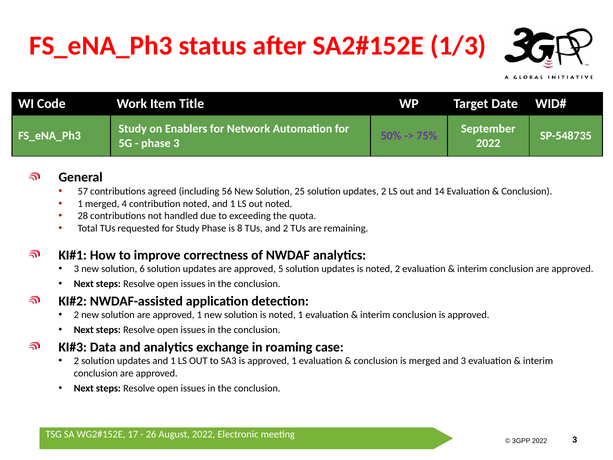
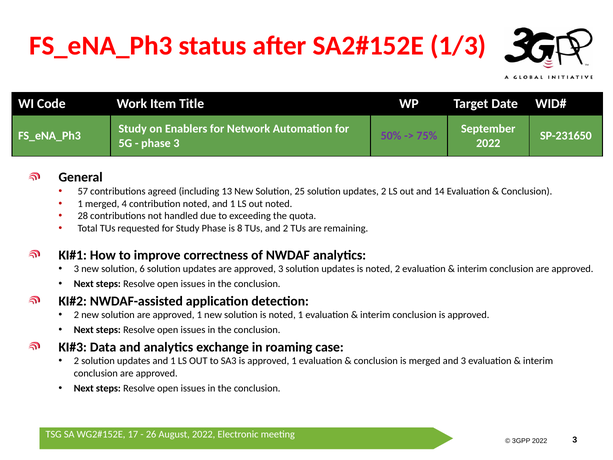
SP-548735: SP-548735 -> SP-231650 (566, 136)
56: 56 -> 13 (227, 191)
approved 5: 5 -> 3 (281, 269)
